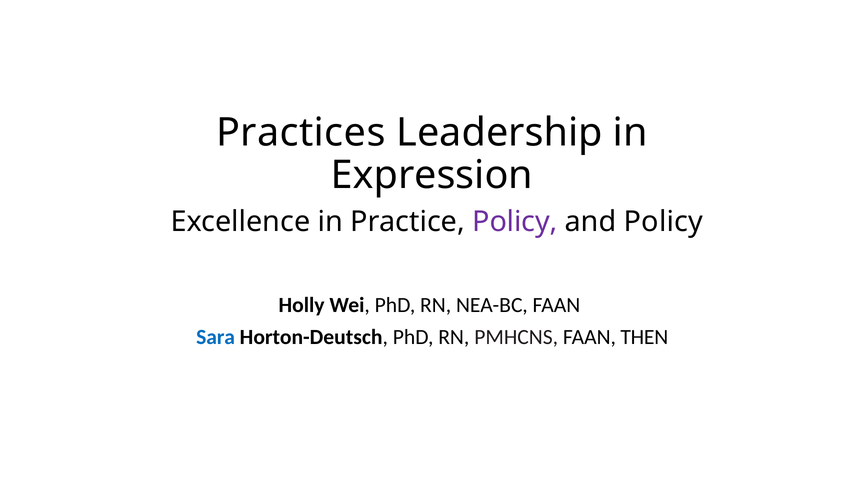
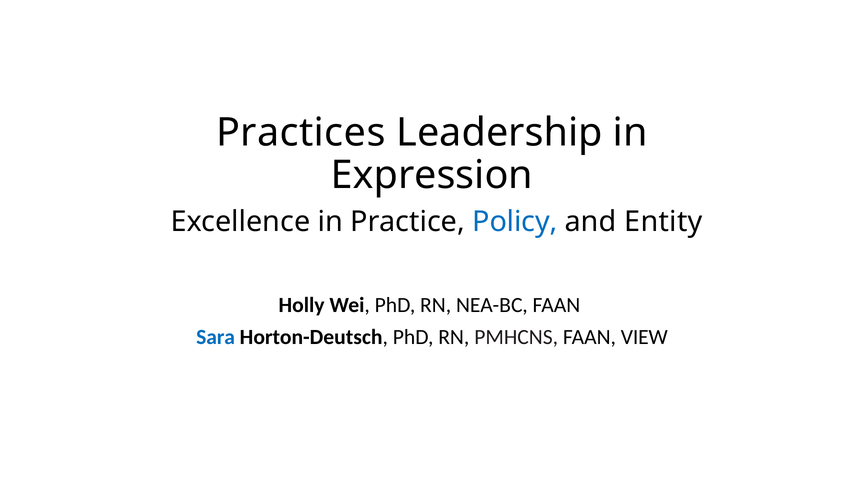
Policy colour: purple -> blue (515, 222)
and Policy: Policy -> Entity (663, 222)
THEN: THEN -> VIEW (644, 337)
